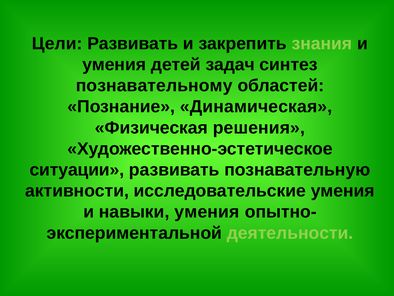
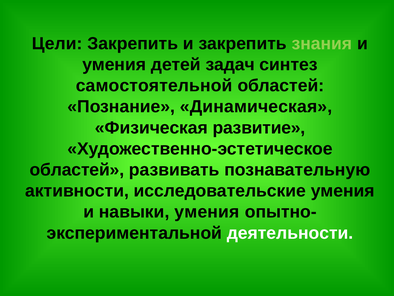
Цели Развивать: Развивать -> Закрепить (133, 43)
познавательному: познавательному -> самостоятельной (154, 85)
решения: решения -> развитие (259, 127)
ситуации: ситуации -> областей (77, 170)
деятельности colour: light green -> white (290, 233)
